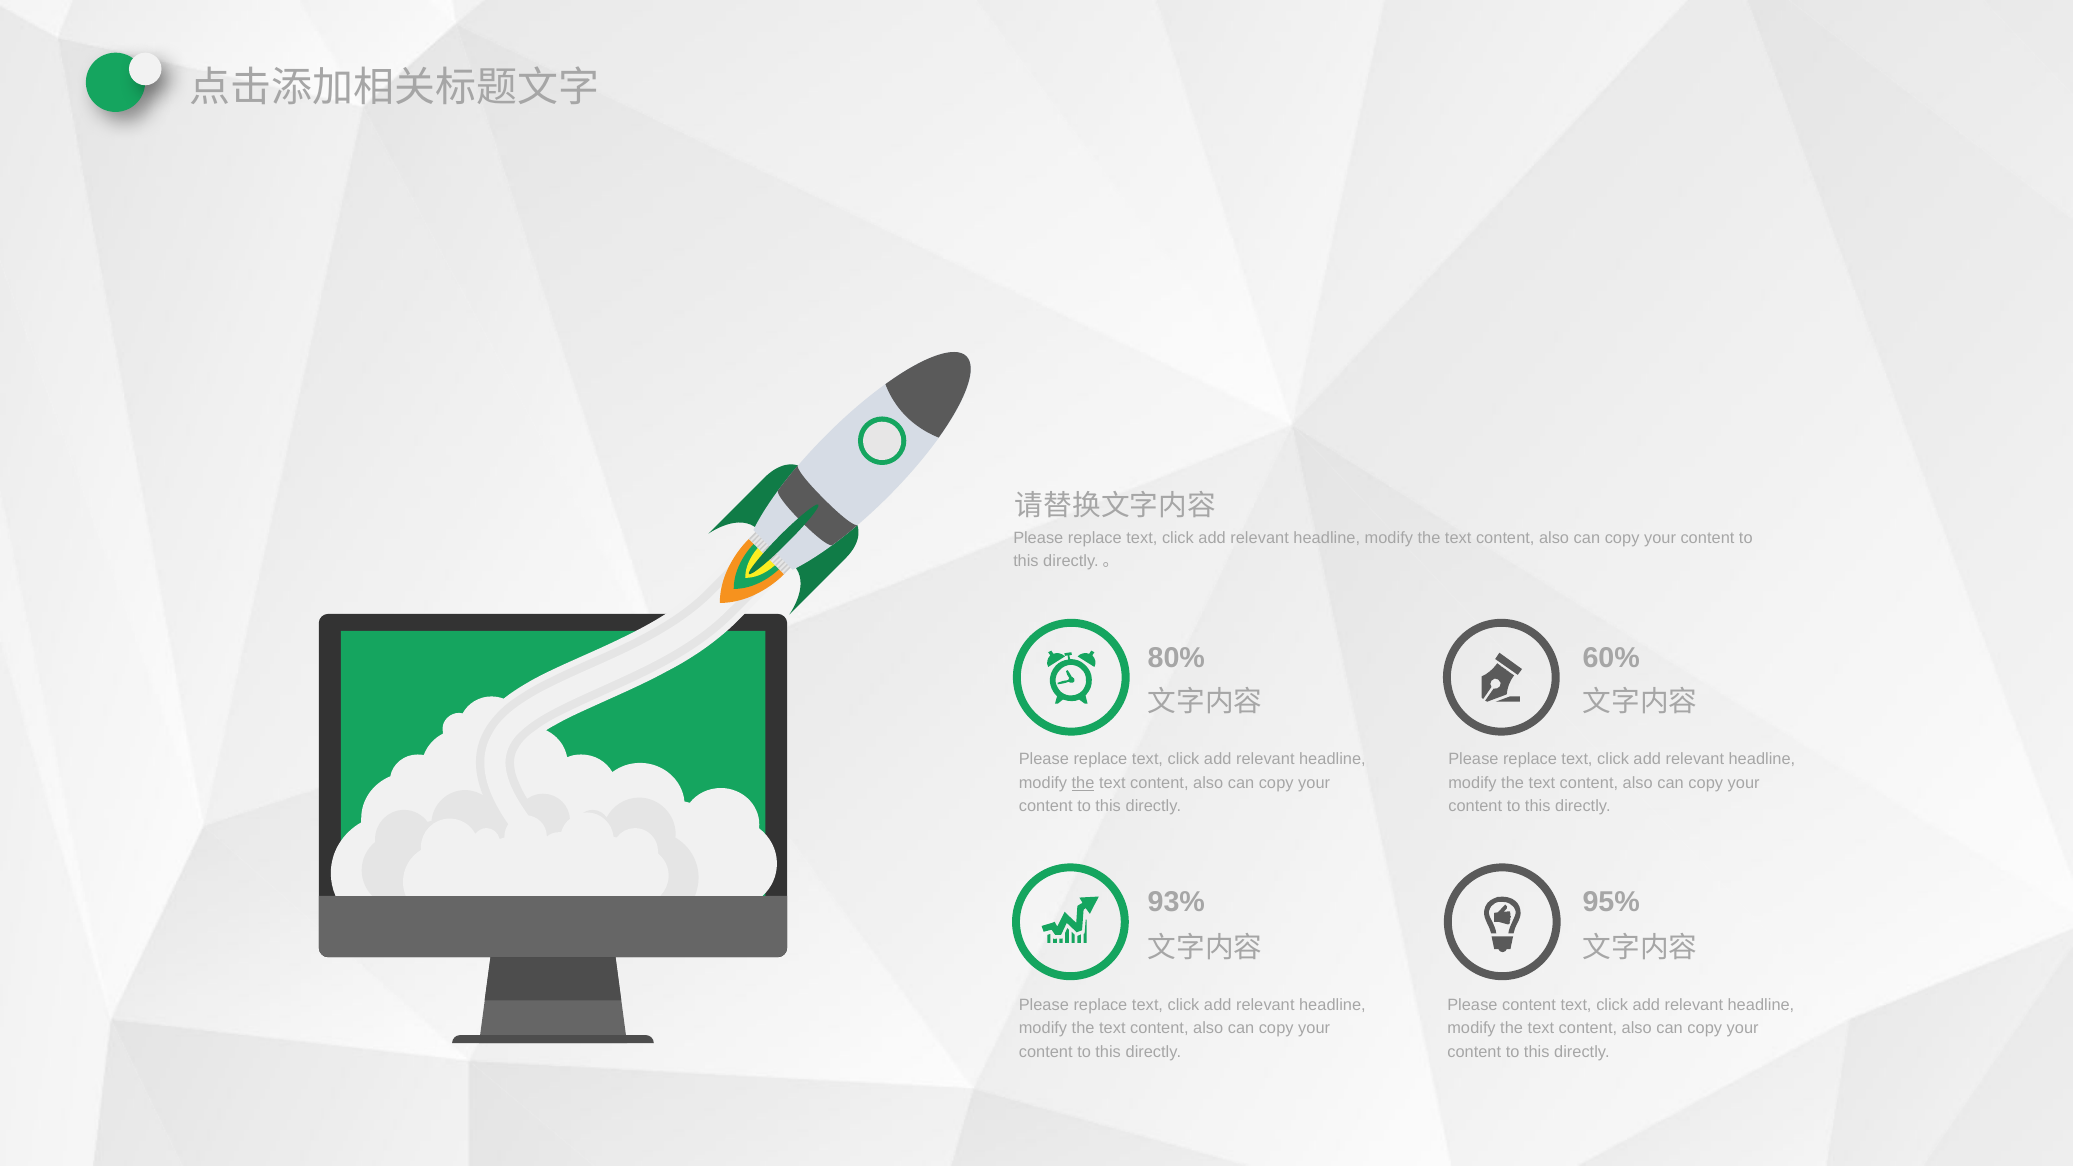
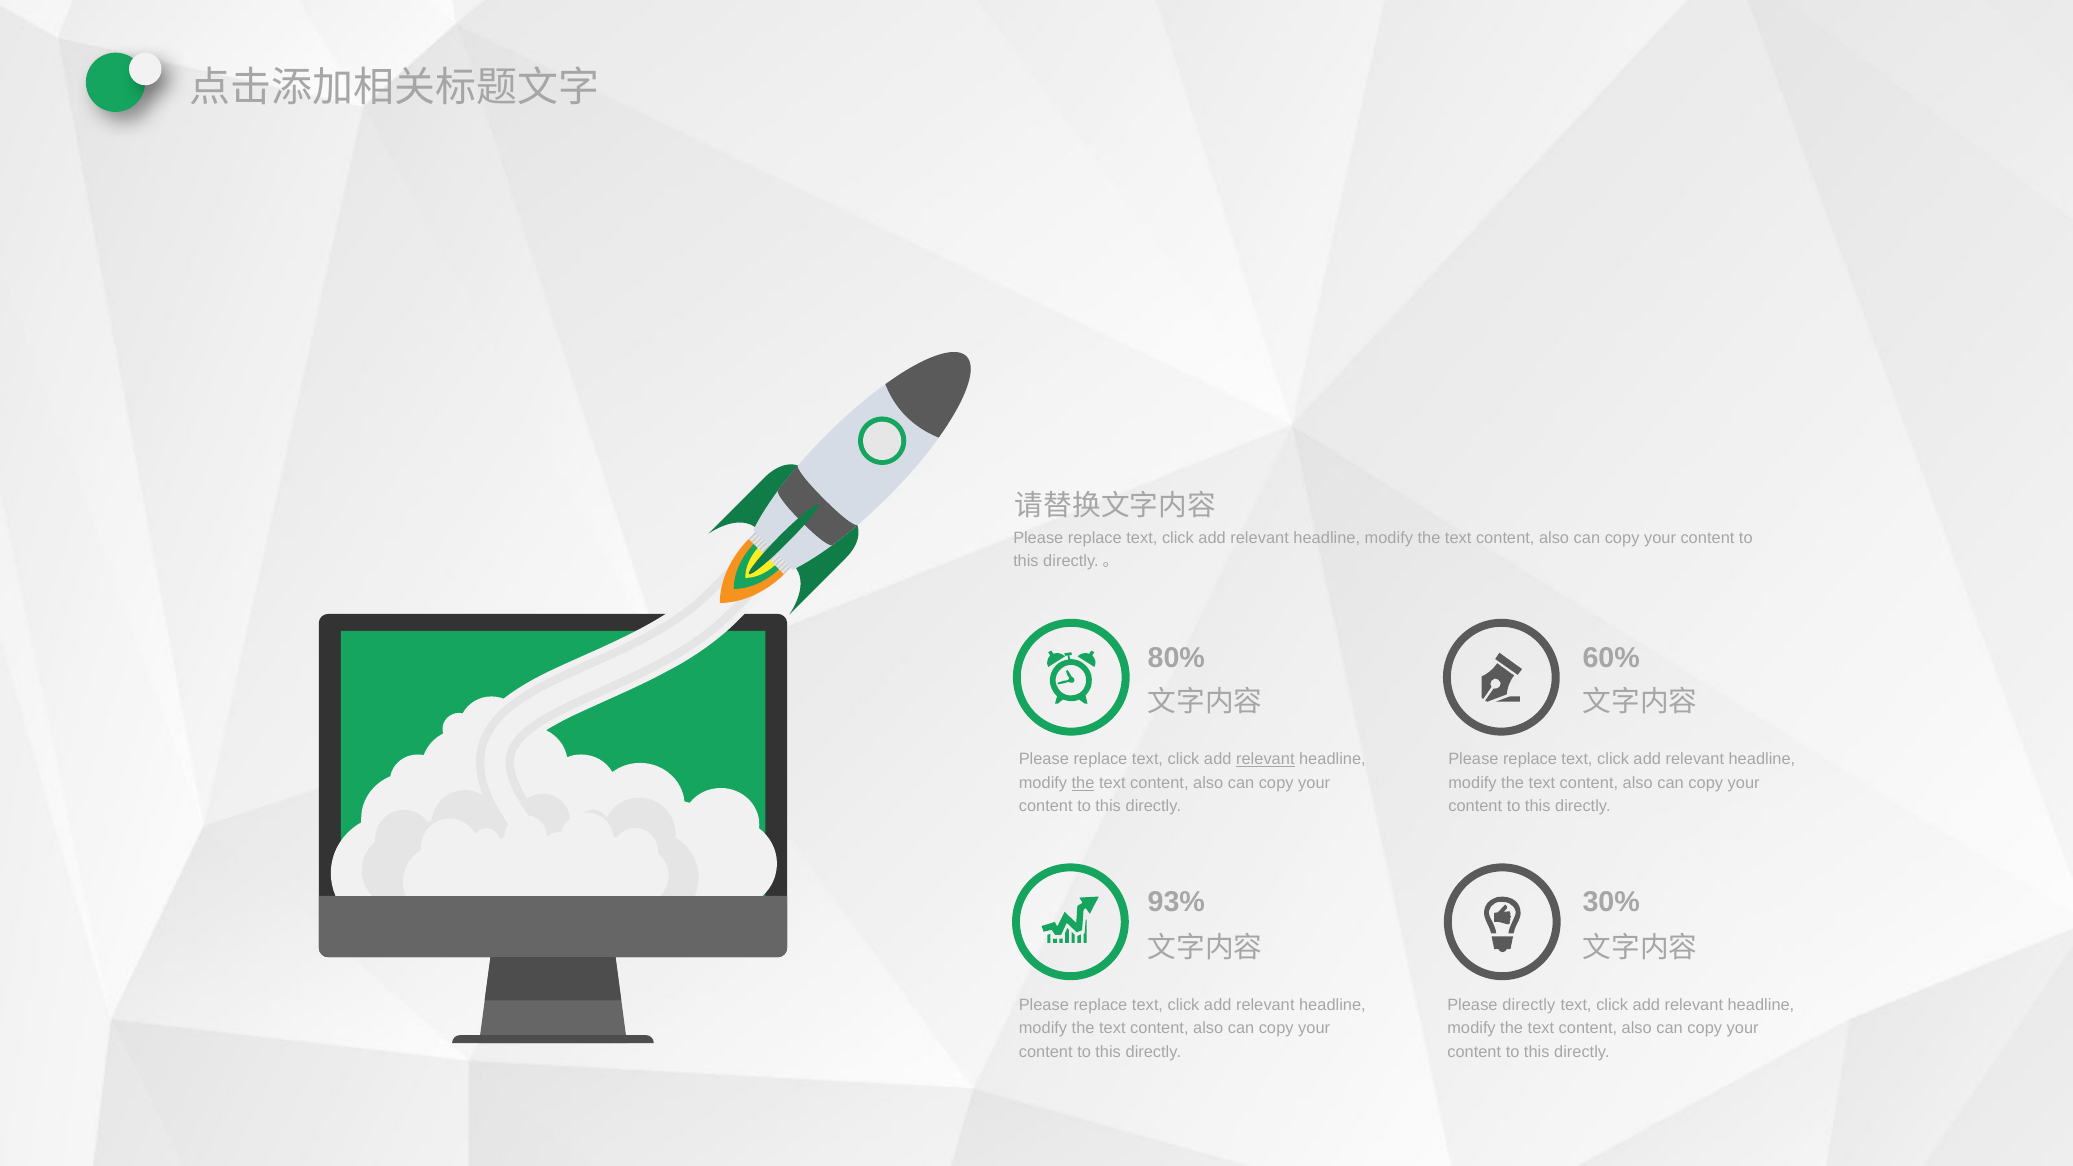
relevant underline: none -> present (1265, 759)
95%: 95% -> 30% (1611, 902)
Please content: content -> directly (1529, 1005)
